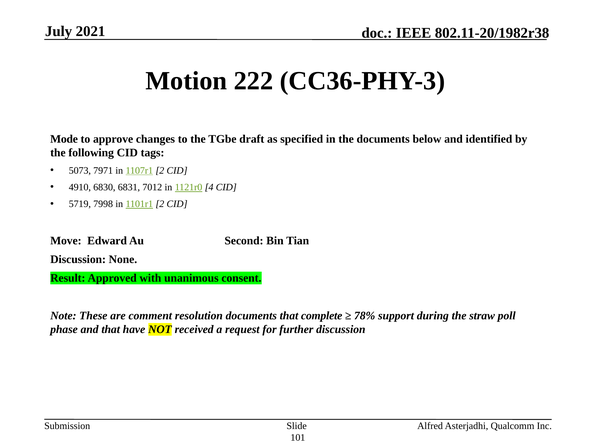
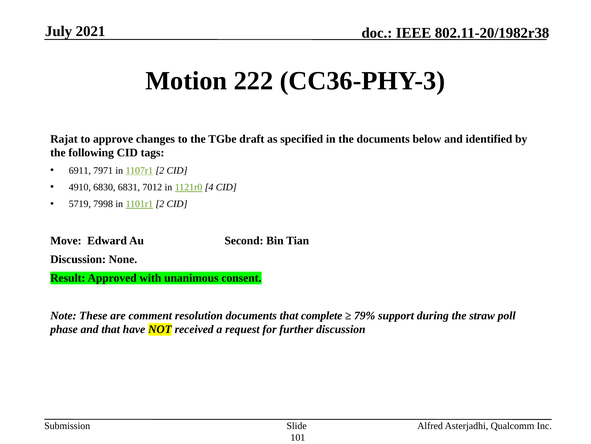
Mode: Mode -> Rajat (64, 139)
5073: 5073 -> 6911 (80, 170)
78%: 78% -> 79% (365, 315)
